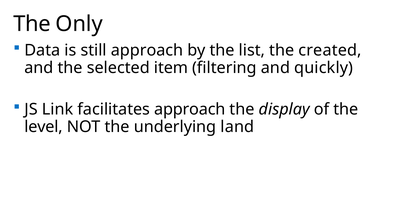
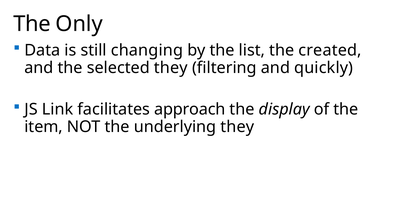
still approach: approach -> changing (147, 50)
selected item: item -> they (171, 68)
level: level -> item (44, 127)
underlying land: land -> they (237, 127)
